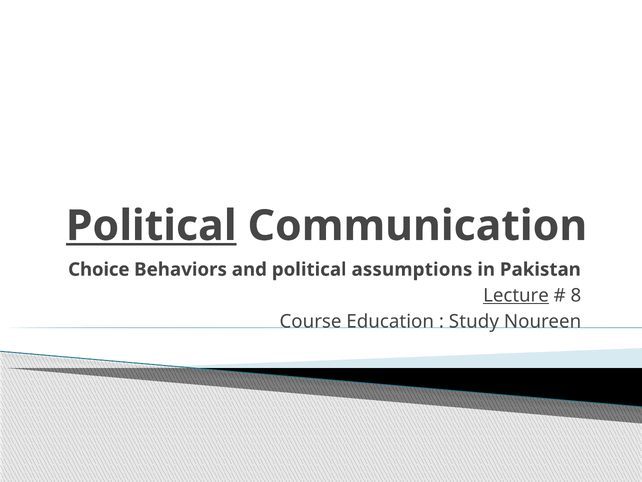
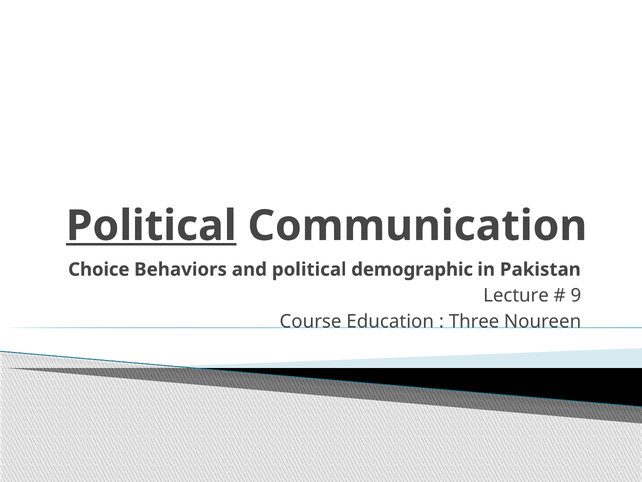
assumptions: assumptions -> demographic (412, 269)
Lecture underline: present -> none (516, 295)
8: 8 -> 9 (576, 295)
Study: Study -> Three (474, 321)
